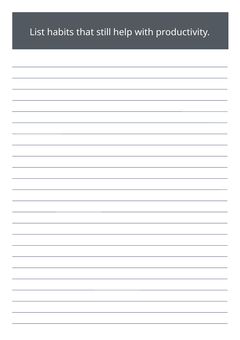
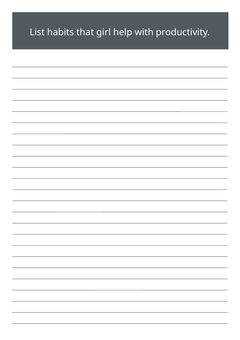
still: still -> girl (104, 32)
